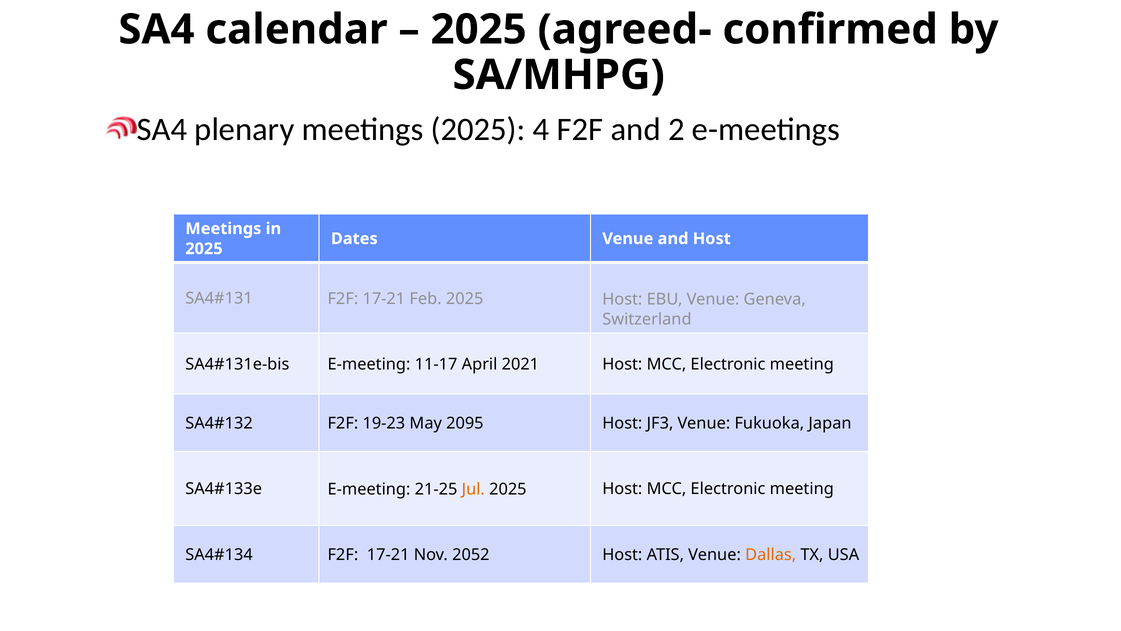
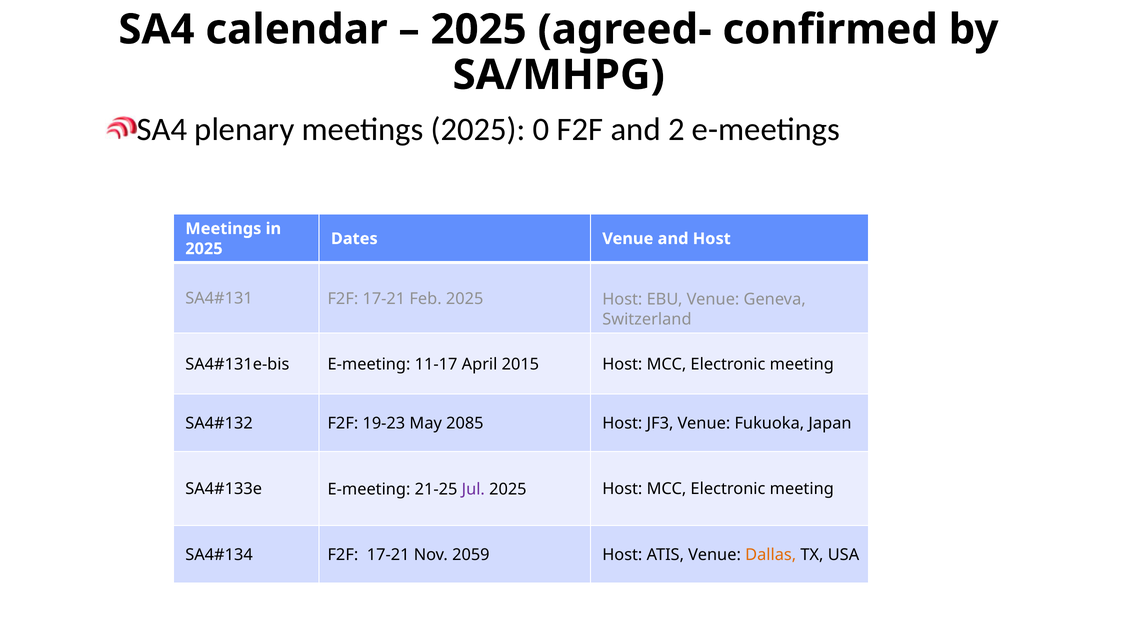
4: 4 -> 0 (541, 129)
2021: 2021 -> 2015 (520, 364)
2095: 2095 -> 2085 (465, 423)
Jul colour: orange -> purple (473, 489)
2052: 2052 -> 2059 (471, 555)
